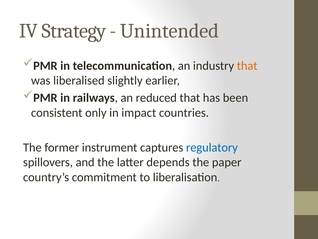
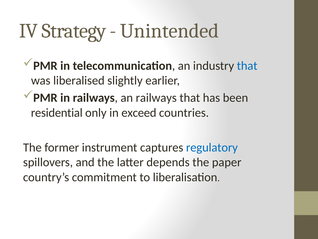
that colour: orange -> blue (247, 66)
an reduced: reduced -> railways (156, 98)
consistent: consistent -> residential (57, 113)
impact: impact -> exceed (139, 113)
